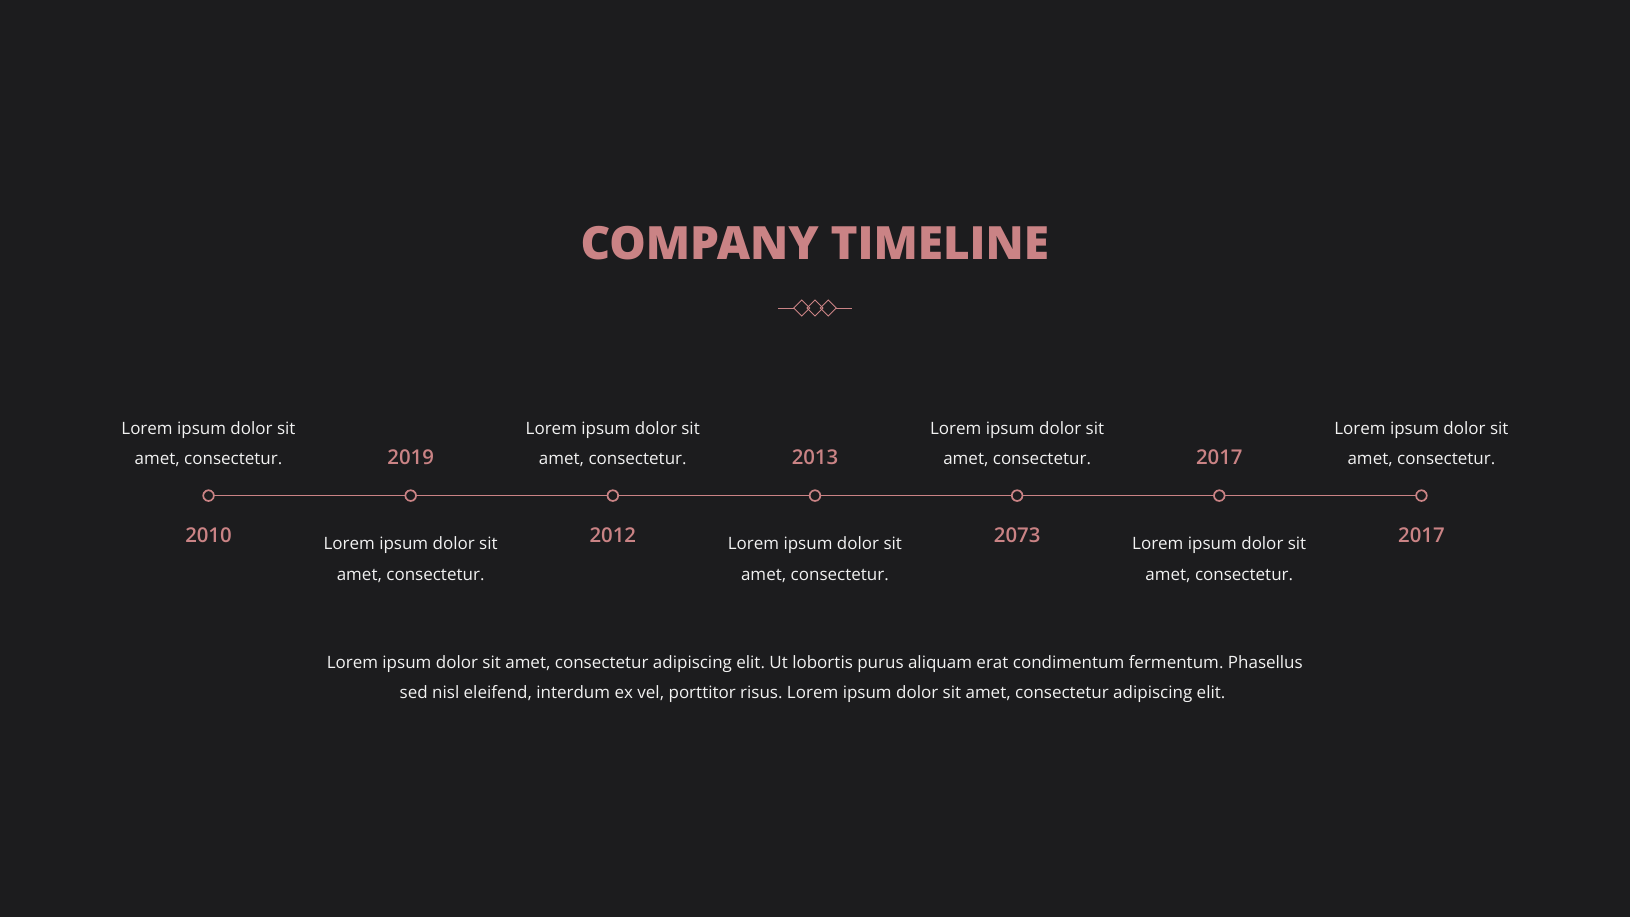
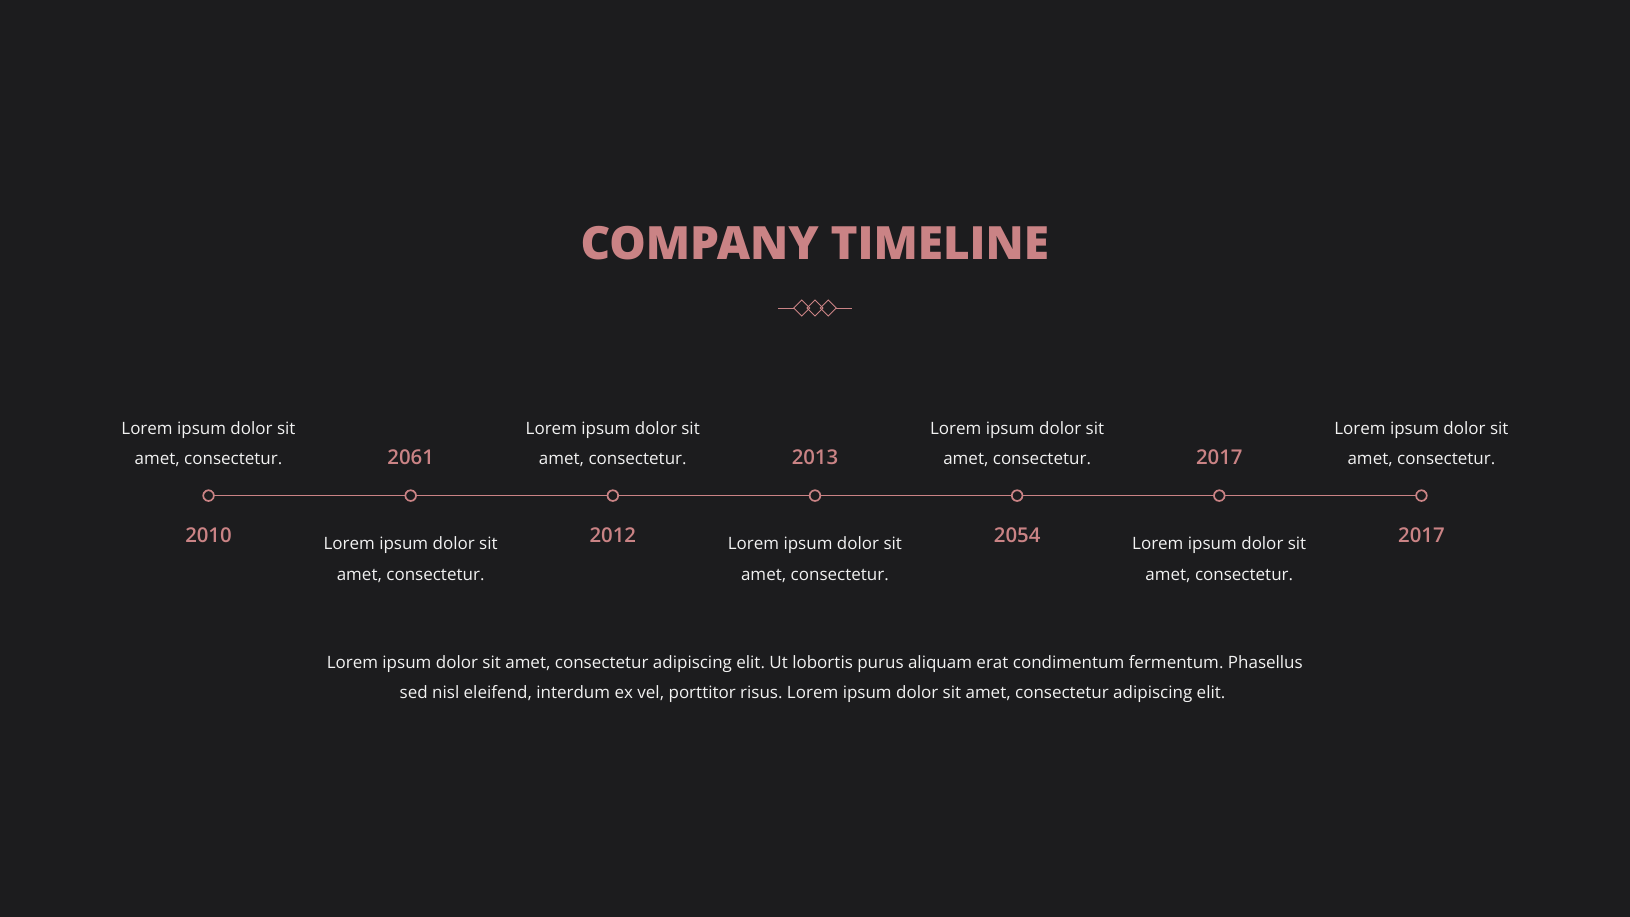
2019: 2019 -> 2061 (411, 458)
2073: 2073 -> 2054 (1017, 536)
